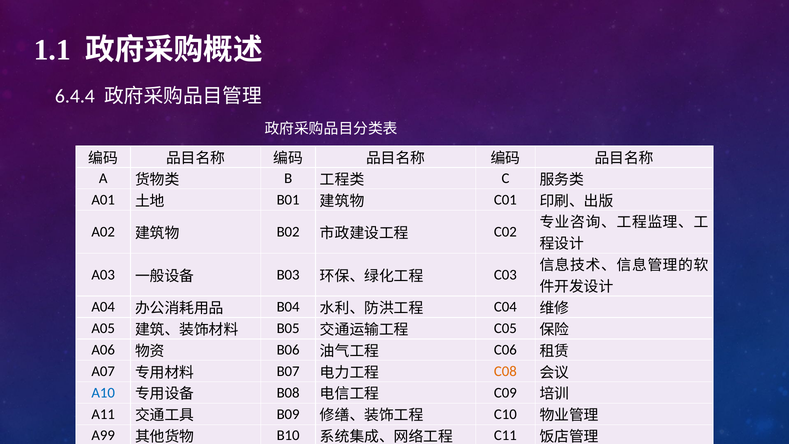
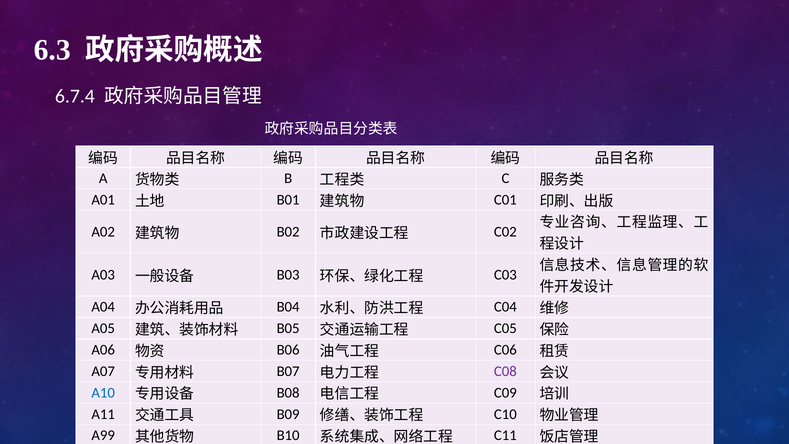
1.1: 1.1 -> 6.3 (52, 50)
6.4.4: 6.4.4 -> 6.7.4 (75, 96)
C08 colour: orange -> purple (505, 371)
